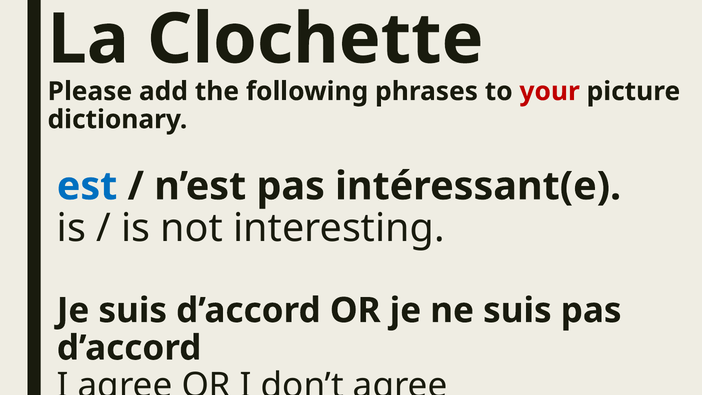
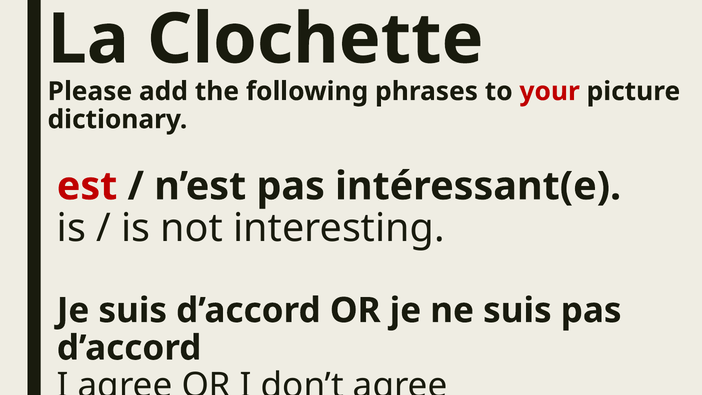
est colour: blue -> red (87, 186)
